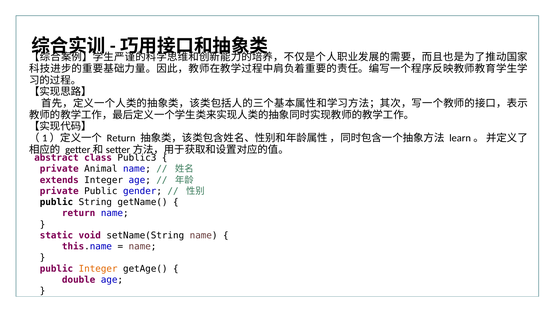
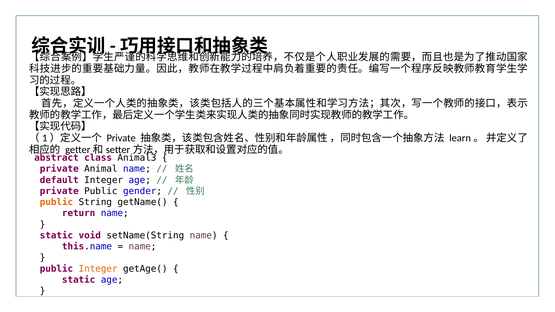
Return: Return -> Private (121, 138)
Public3: Public3 -> Animal3 (137, 158)
extends: extends -> default (59, 180)
public colour: black -> orange (56, 202)
double: double -> static (79, 280)
